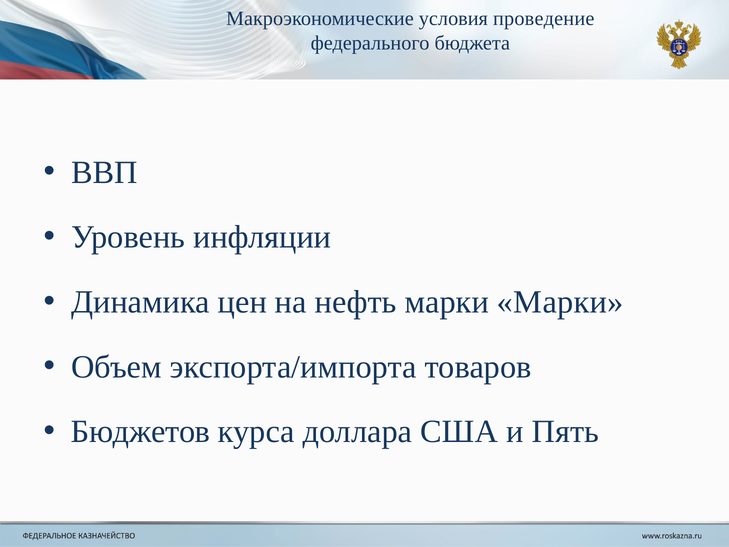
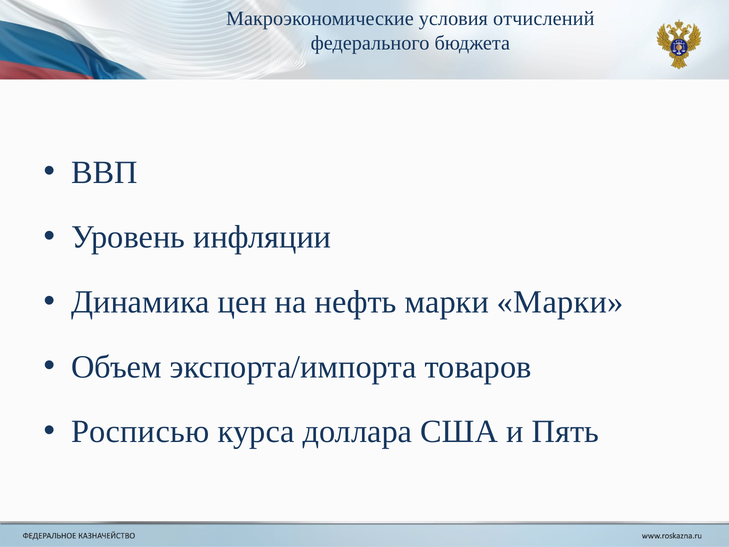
проведение: проведение -> отчислений (544, 19)
Бюджетов: Бюджетов -> Росписью (140, 432)
